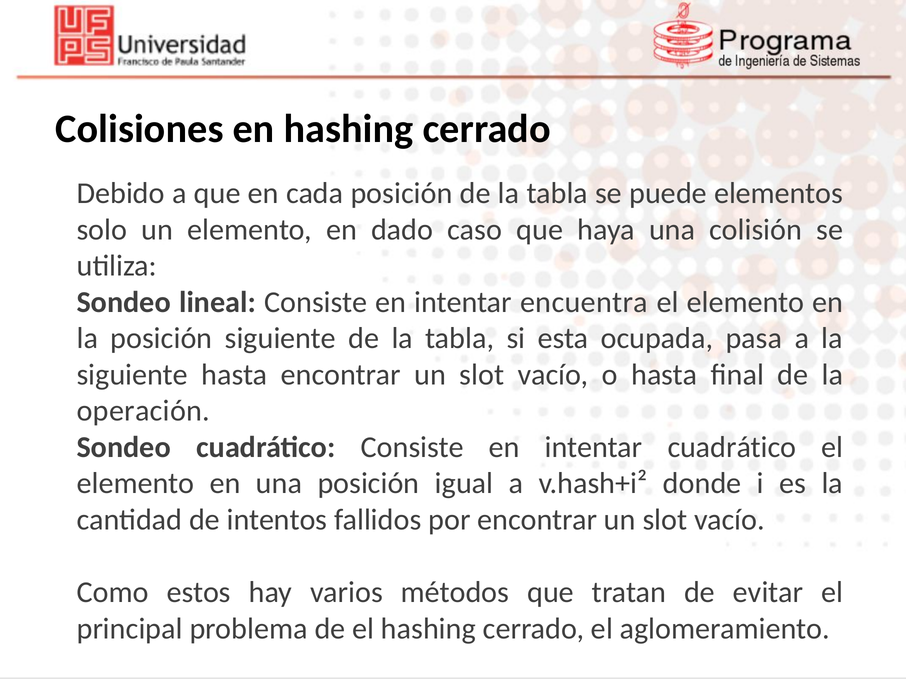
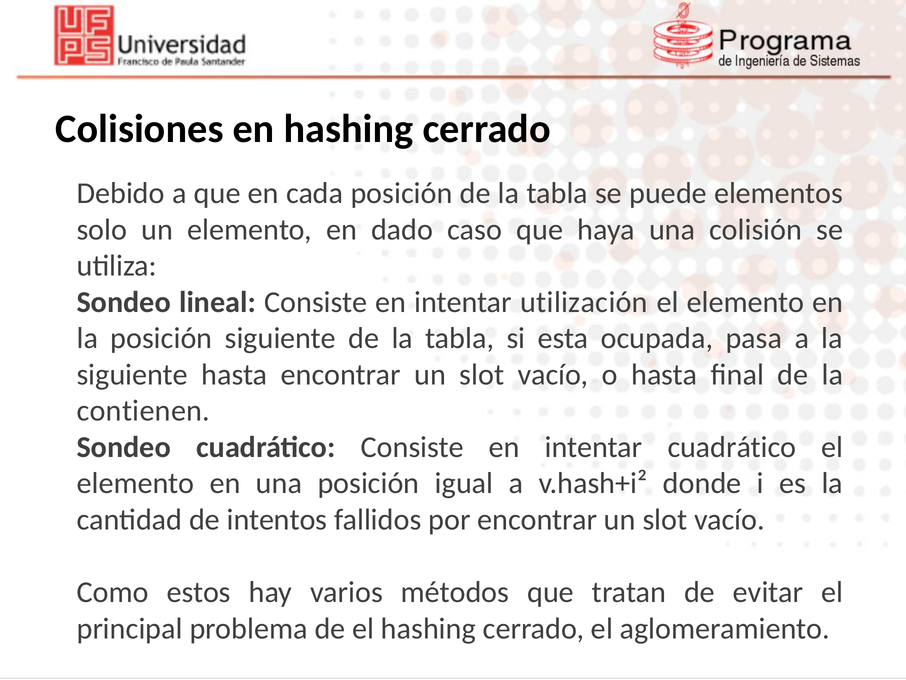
encuentra: encuentra -> utilización (584, 302)
operación: operación -> contienen (143, 411)
